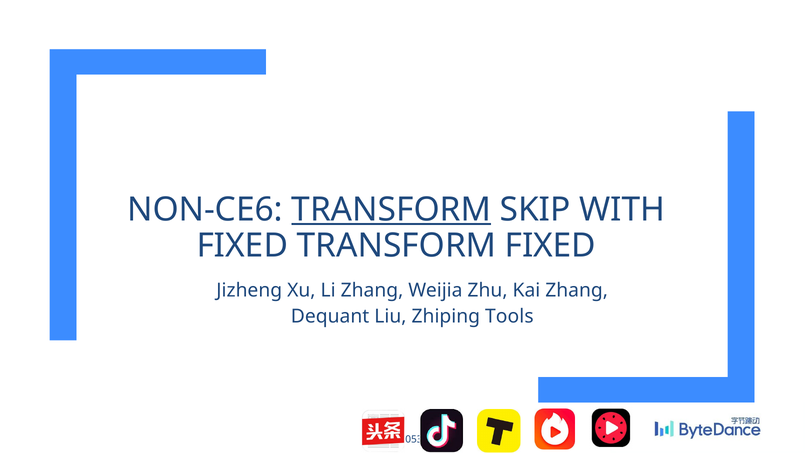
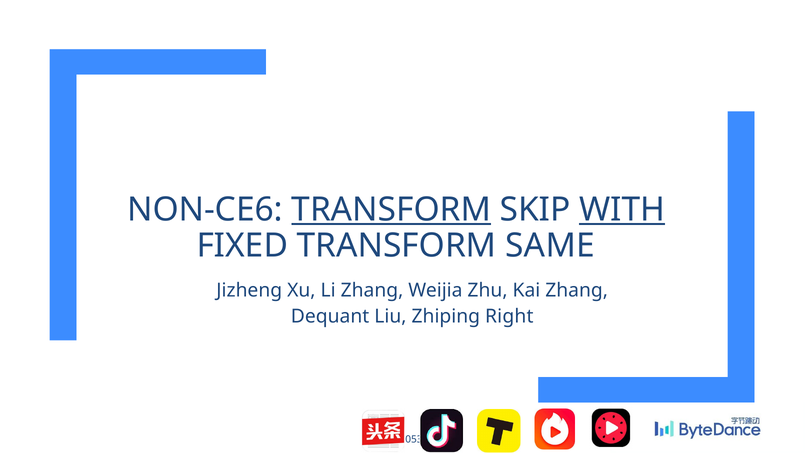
WITH underline: none -> present (622, 210)
TRANSFORM FIXED: FIXED -> SAME (550, 245)
Tools: Tools -> Right (509, 316)
